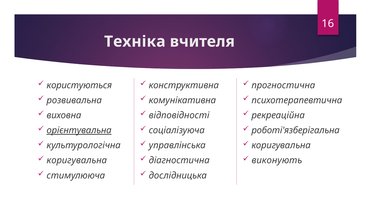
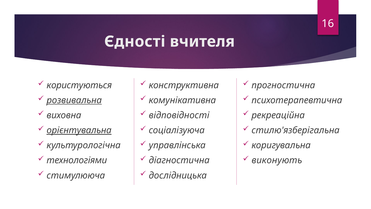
Техніка: Техніка -> Єдності (135, 41)
розвивальна underline: none -> present (74, 100)
роботі'язберігальна: роботі'язберігальна -> стилю'язберігальна (296, 130)
коригувальна: коригувальна -> технологіями (77, 160)
